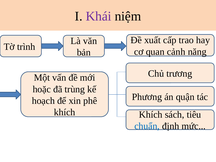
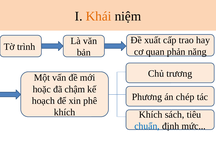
Khái colour: purple -> orange (99, 16)
cảnh: cảnh -> phản (176, 52)
trùng: trùng -> chậm (75, 89)
quận: quận -> chép (185, 97)
